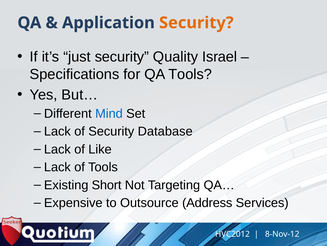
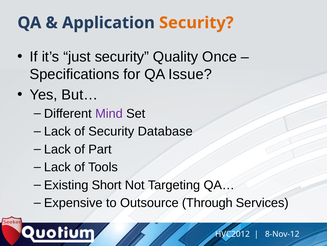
Israel: Israel -> Once (220, 57)
QA Tools: Tools -> Issue (190, 74)
Mind colour: blue -> purple (109, 113)
Like: Like -> Part (100, 149)
Address: Address -> Through (207, 202)
